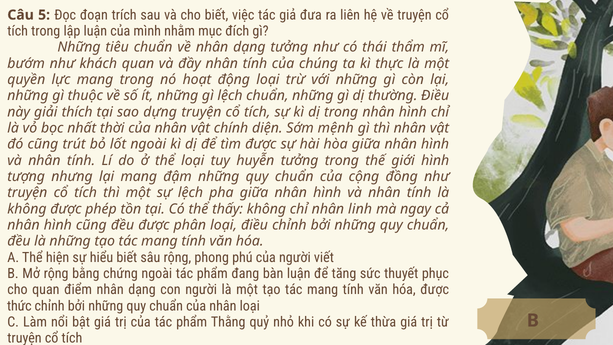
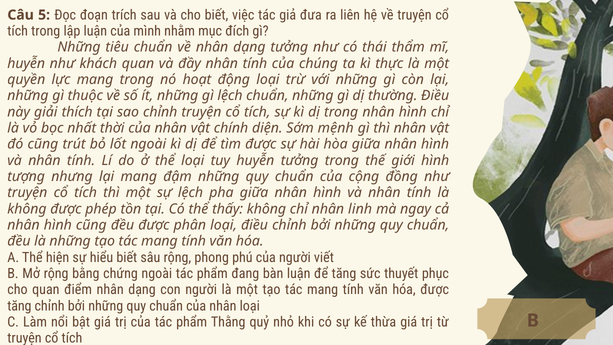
bướm: bướm -> huyễn (26, 63)
sao dựng: dựng -> chỉnh (160, 112)
thức: thức -> tăng (19, 306)
